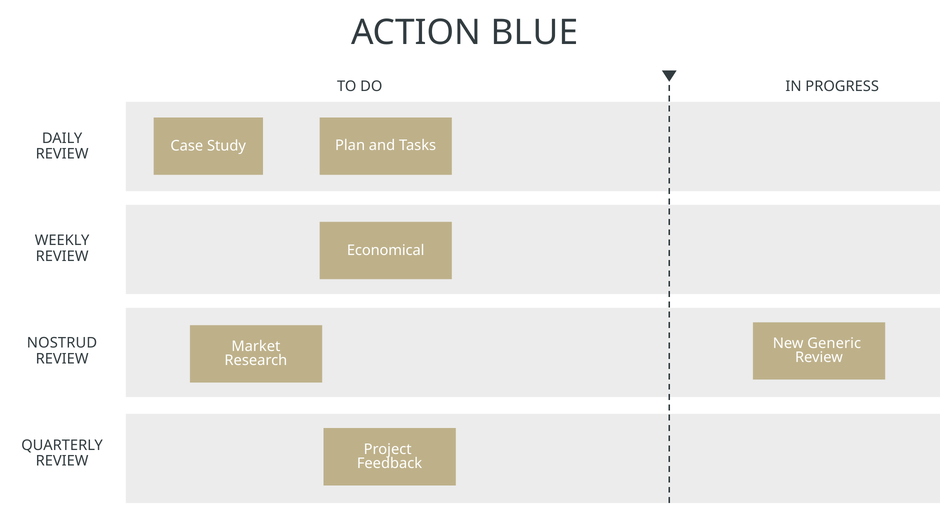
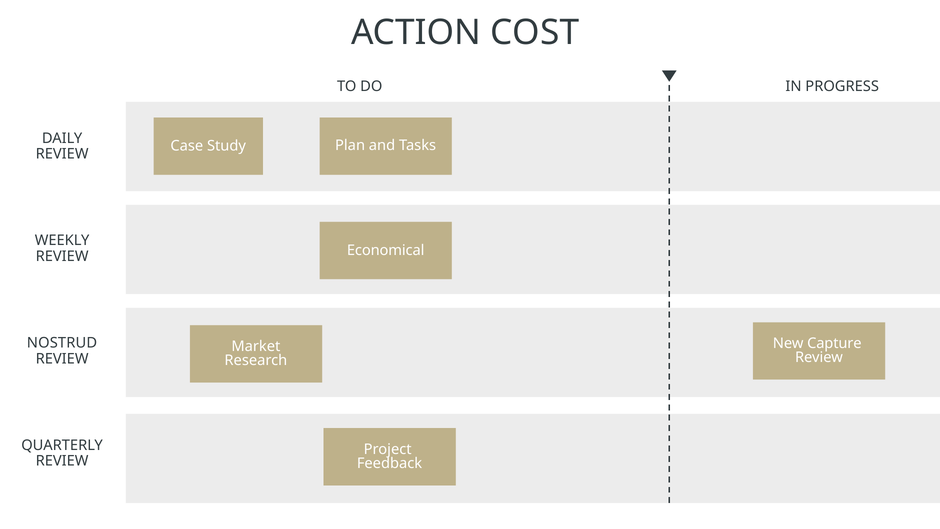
BLUE: BLUE -> COST (535, 33)
Generic: Generic -> Capture (834, 343)
